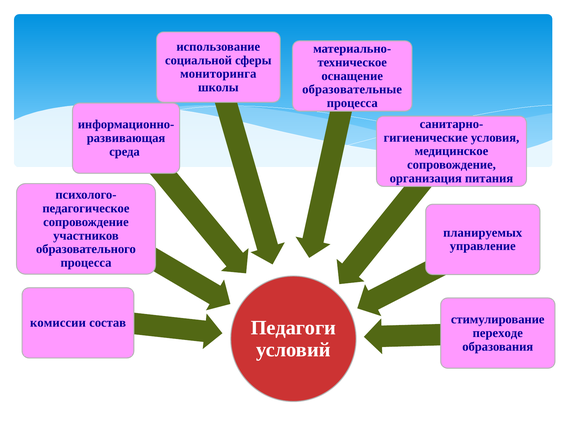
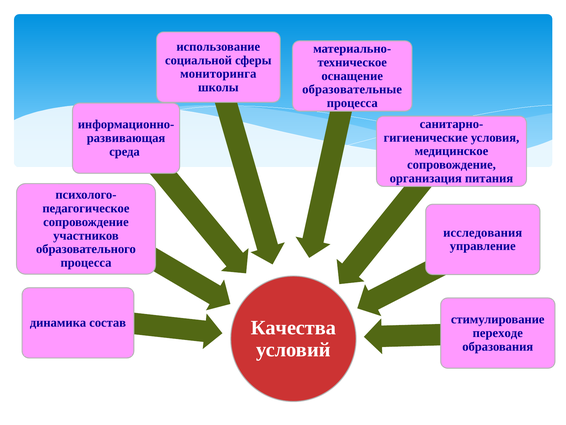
планируемых: планируемых -> исследования (483, 232)
комиссии: комиссии -> динамика (58, 322)
Педагоги: Педагоги -> Качества (293, 327)
